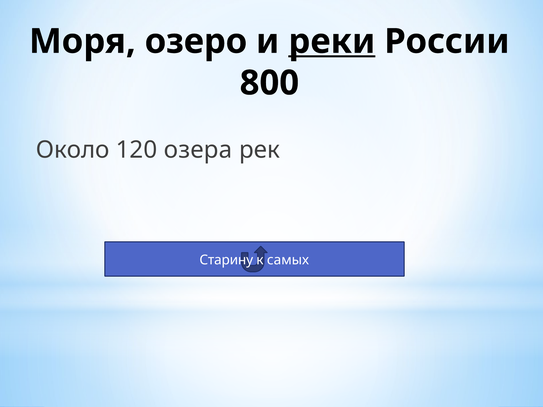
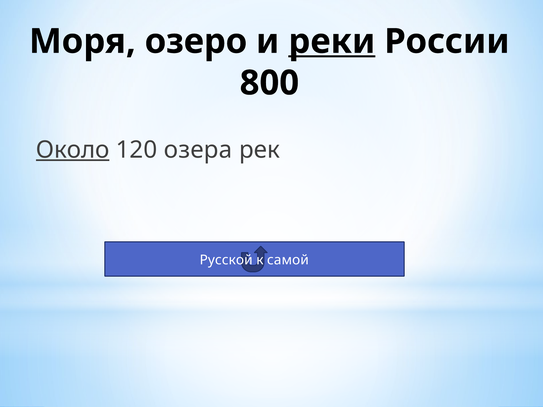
Около underline: none -> present (73, 150)
Старину: Старину -> Русской (226, 260)
самых: самых -> самой (288, 260)
